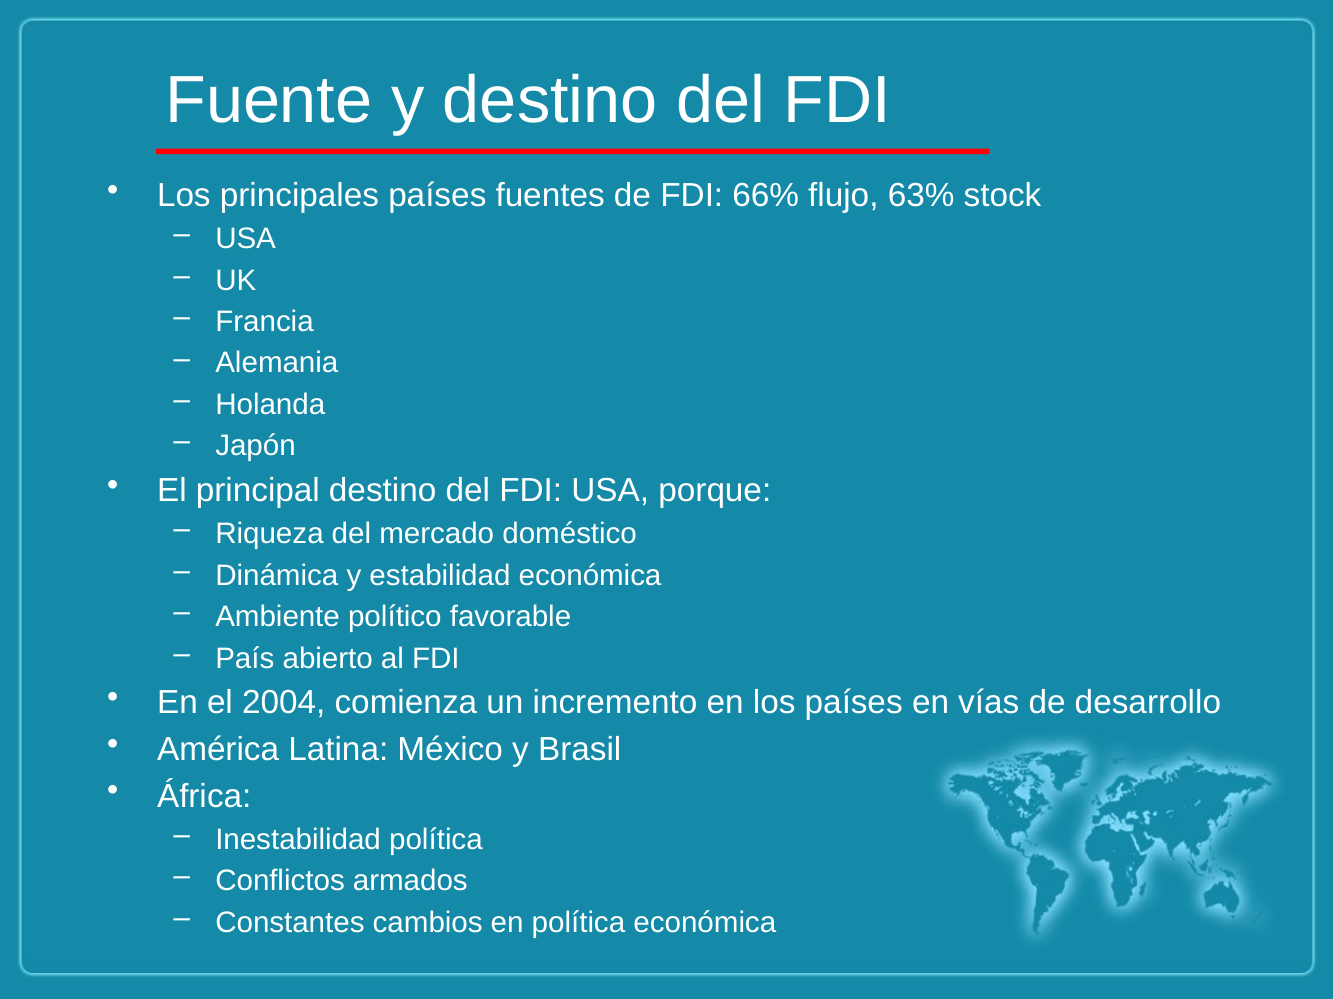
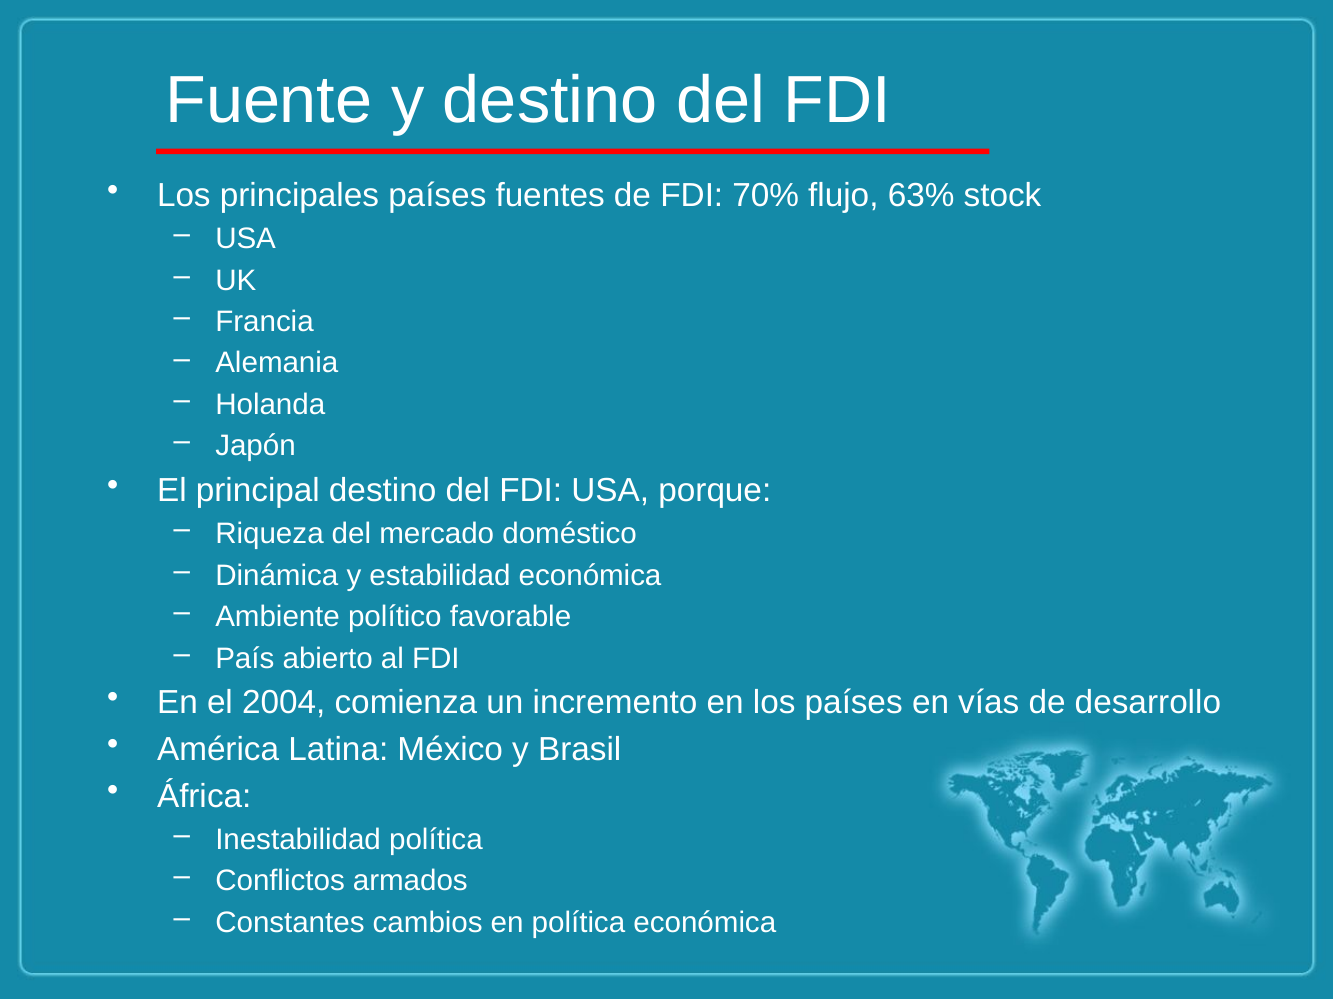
66%: 66% -> 70% (766, 196)
